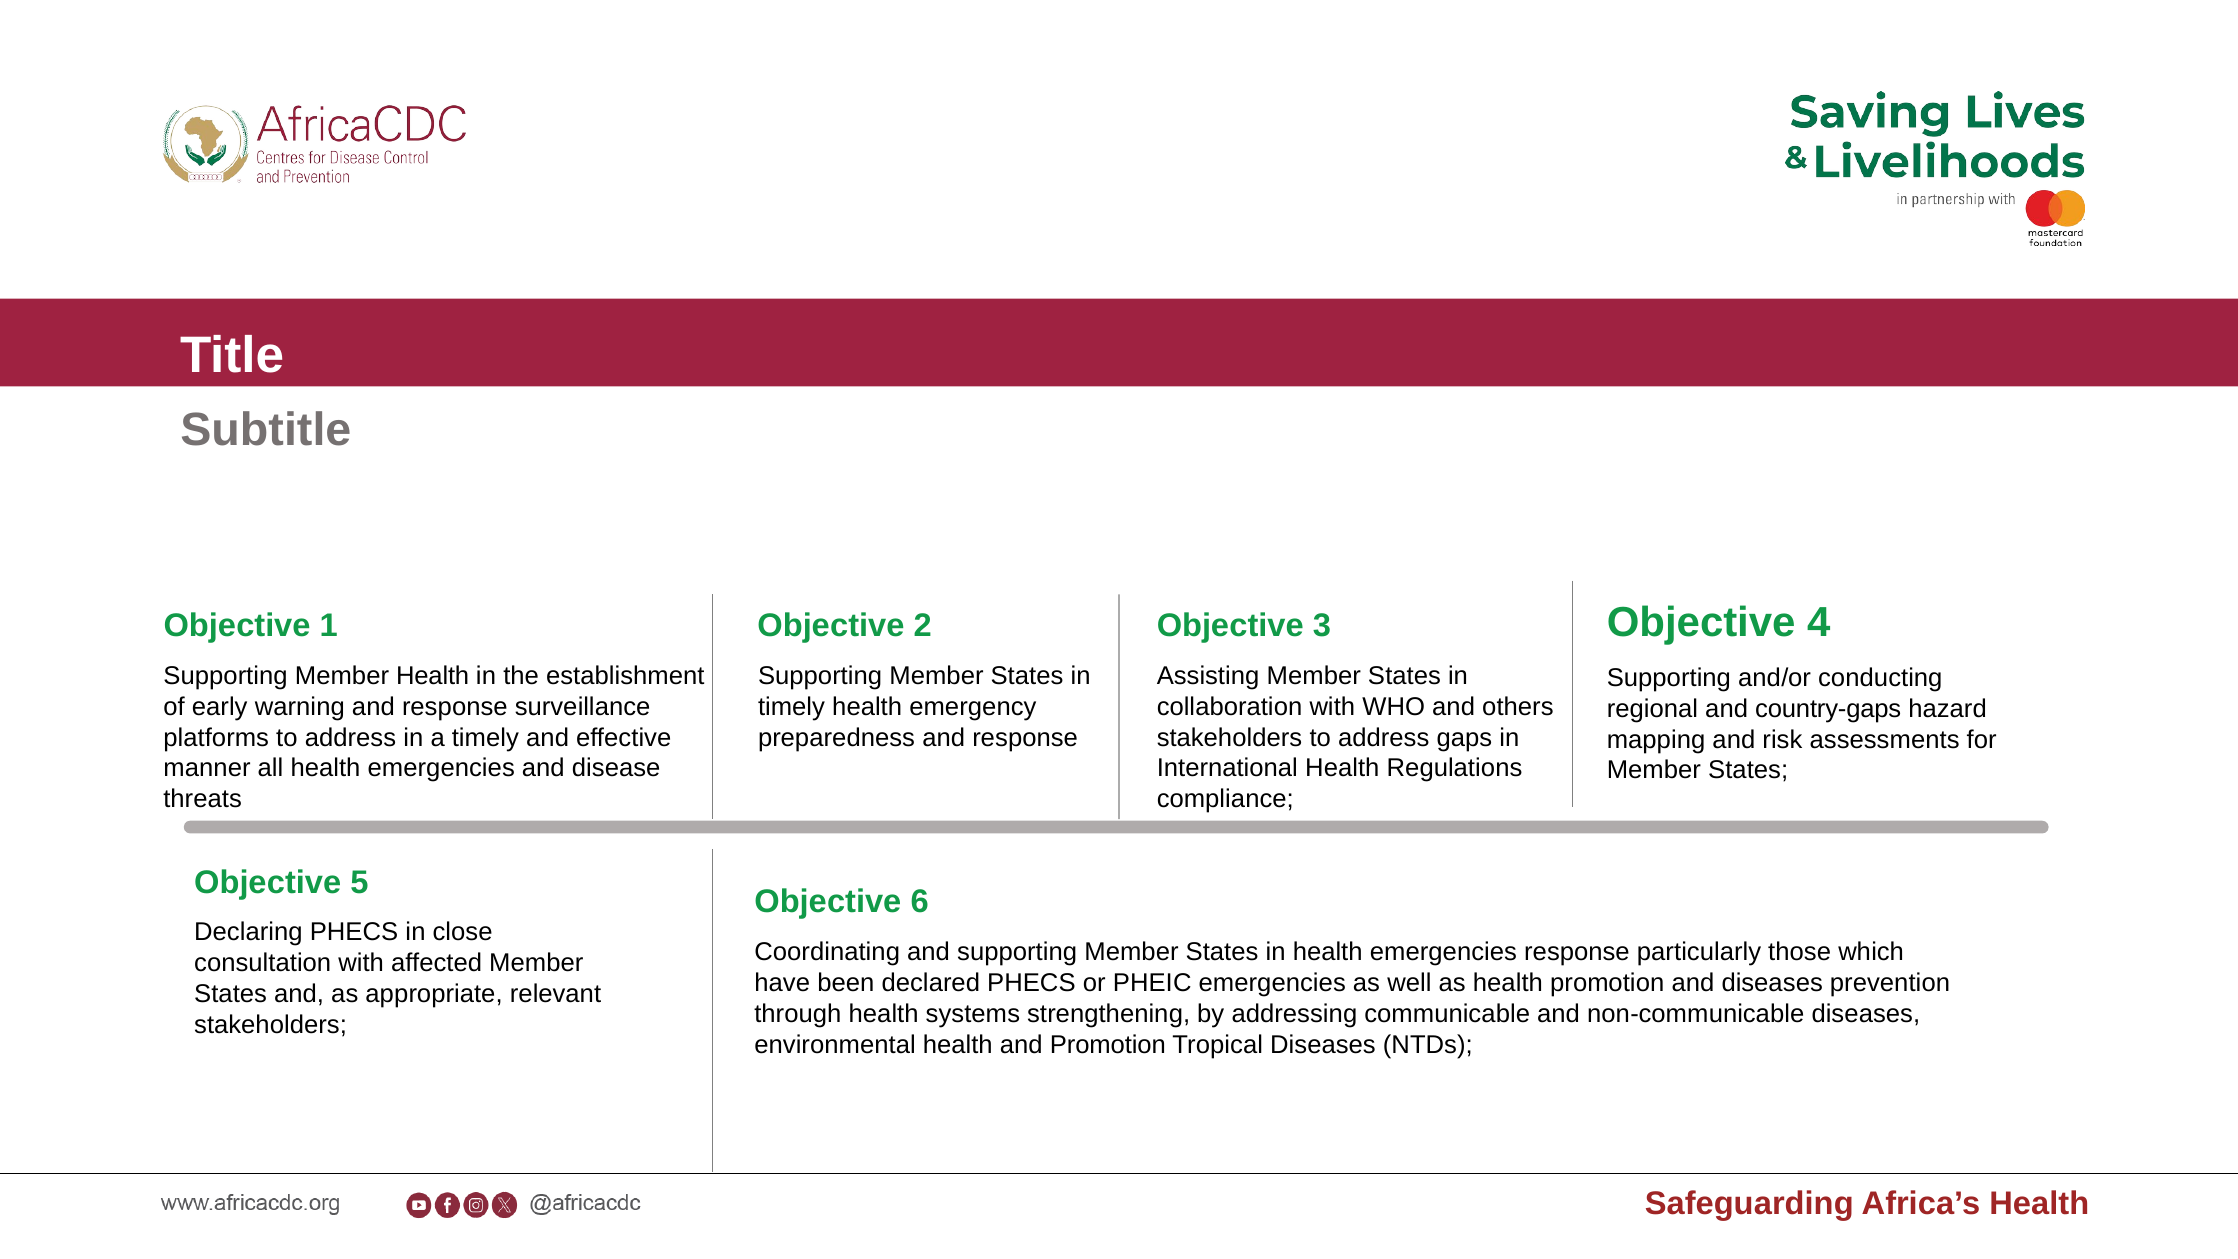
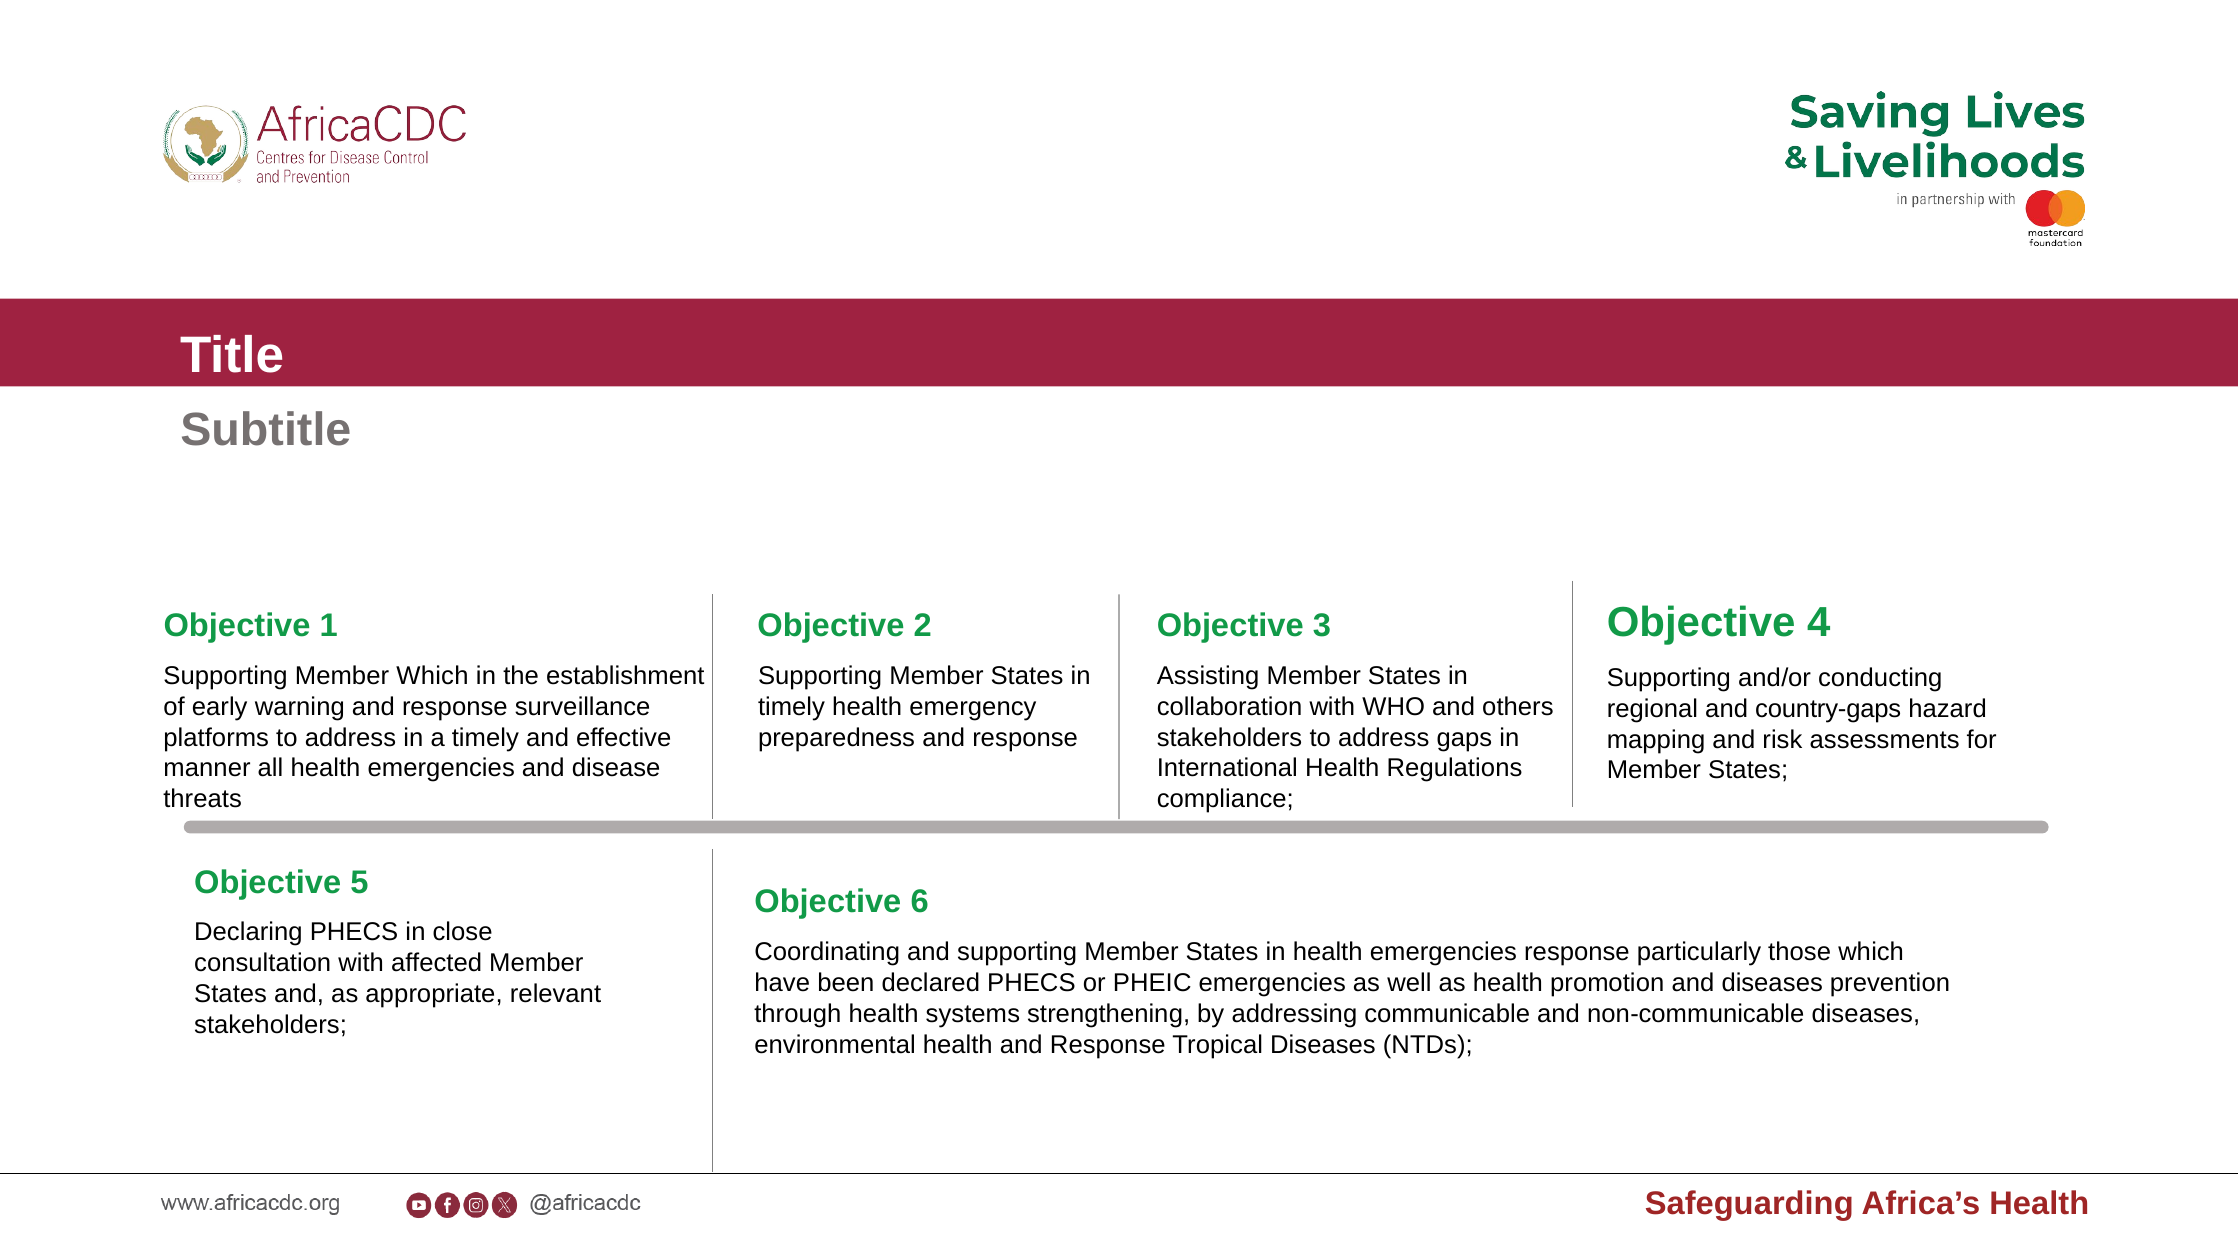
Member Health: Health -> Which (432, 676)
health and Promotion: Promotion -> Response (1108, 1045)
